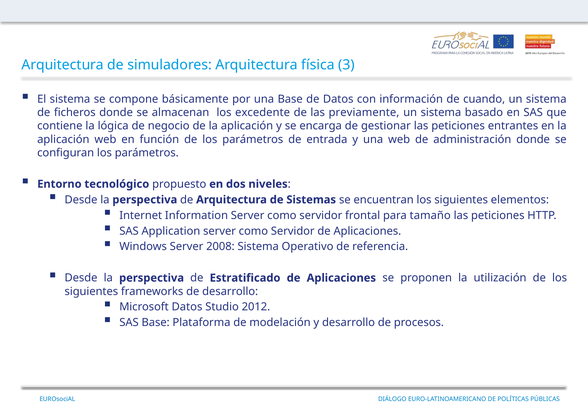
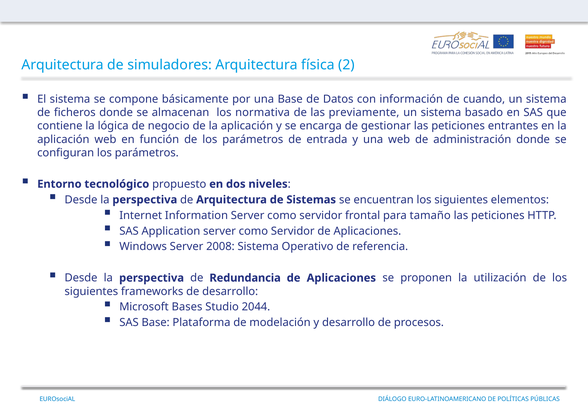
3: 3 -> 2 (346, 65)
excedente: excedente -> normativa (263, 113)
Estratificado: Estratificado -> Redundancia (245, 278)
Microsoft Datos: Datos -> Bases (187, 307)
2012: 2012 -> 2044 (256, 307)
